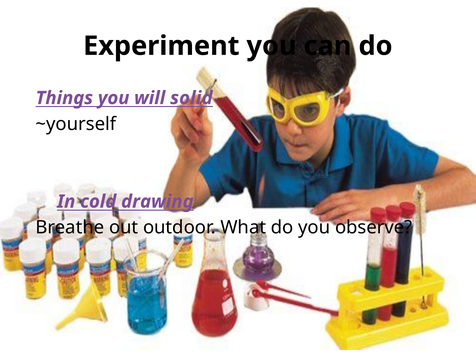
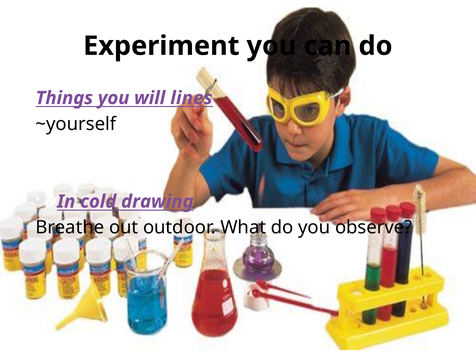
solid: solid -> lines (191, 98)
